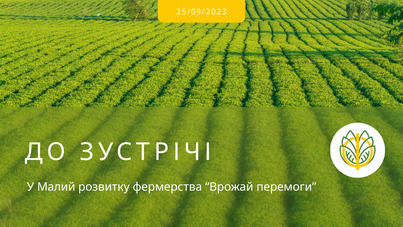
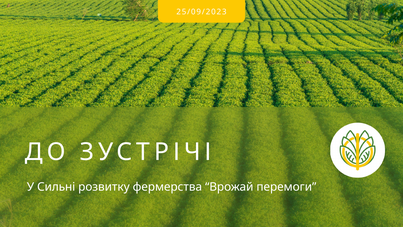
Малий: Малий -> Сильні (56, 187)
